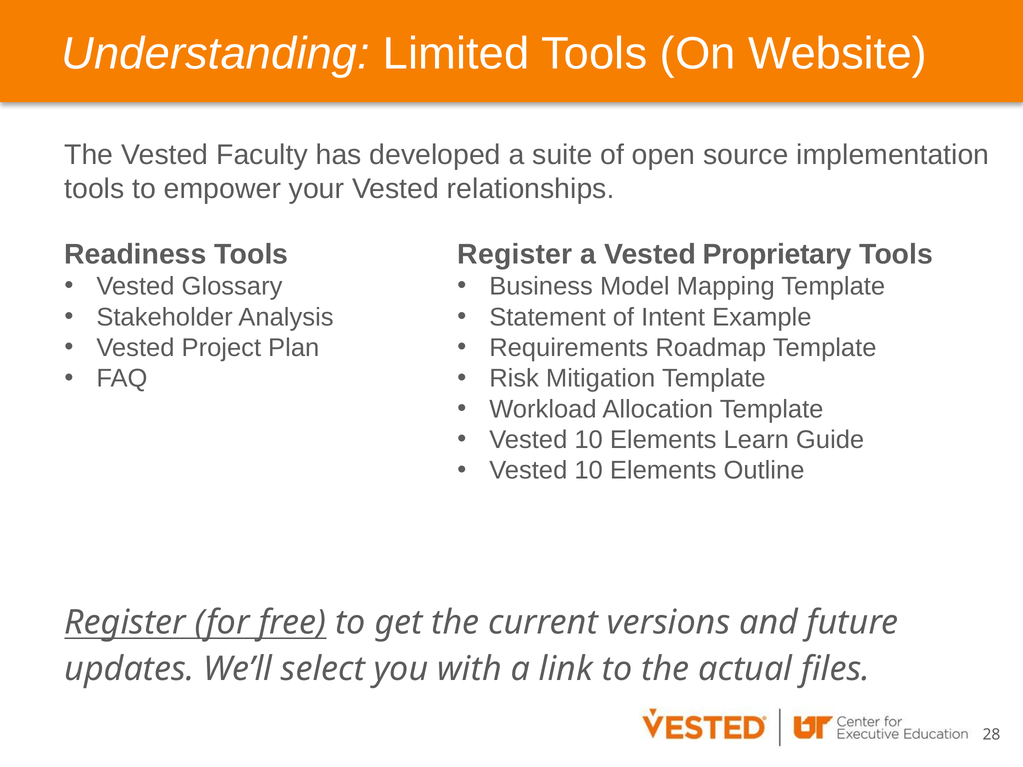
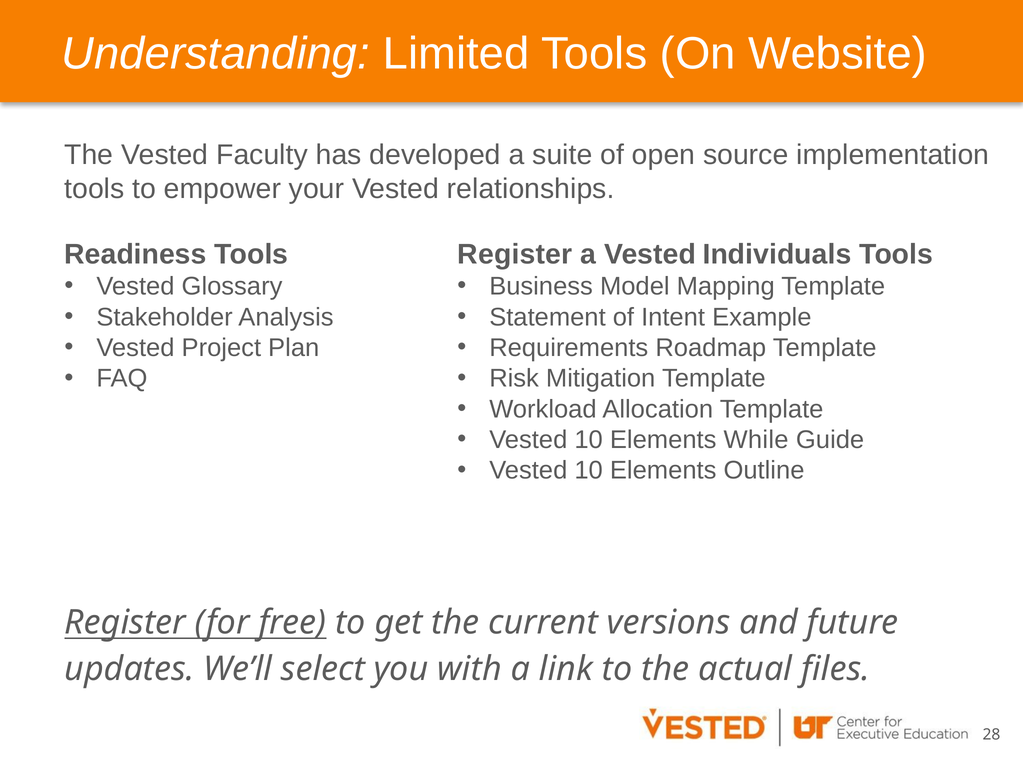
Proprietary: Proprietary -> Individuals (777, 254)
Learn: Learn -> While (756, 440)
